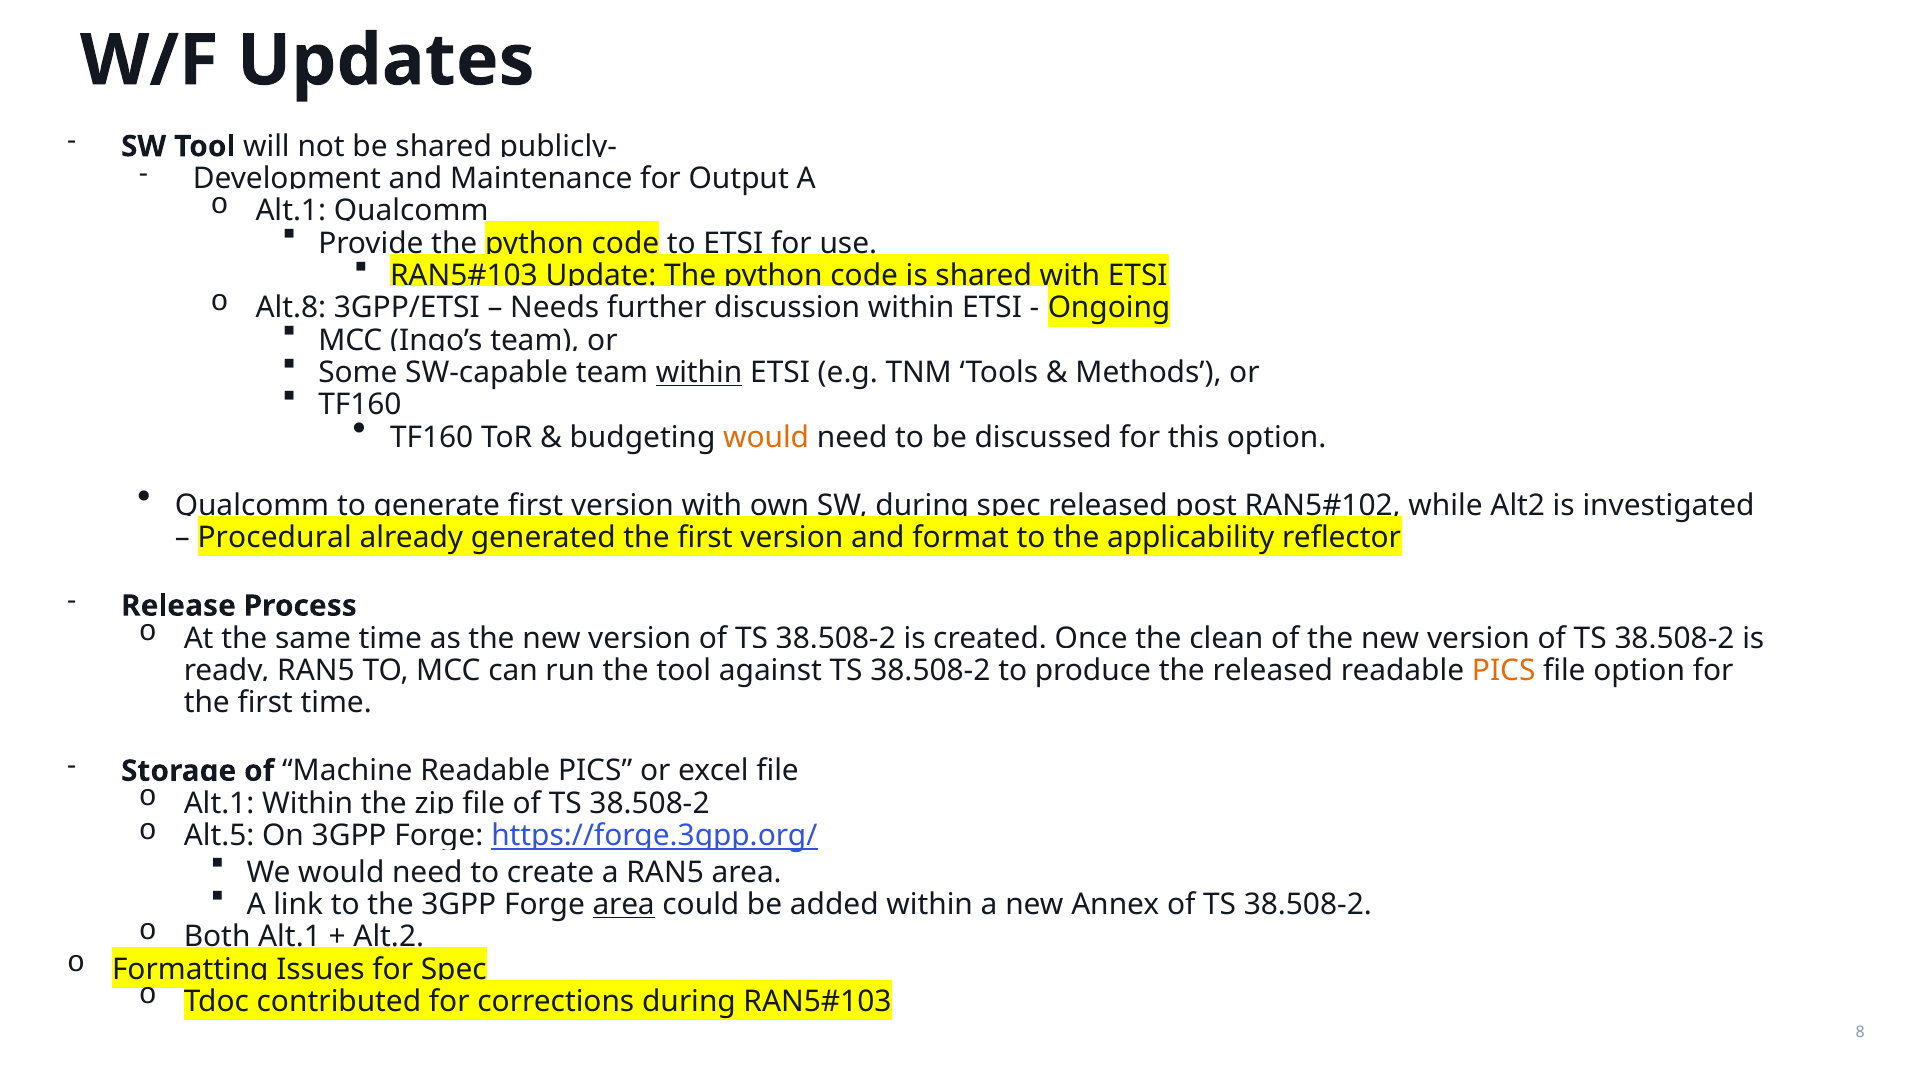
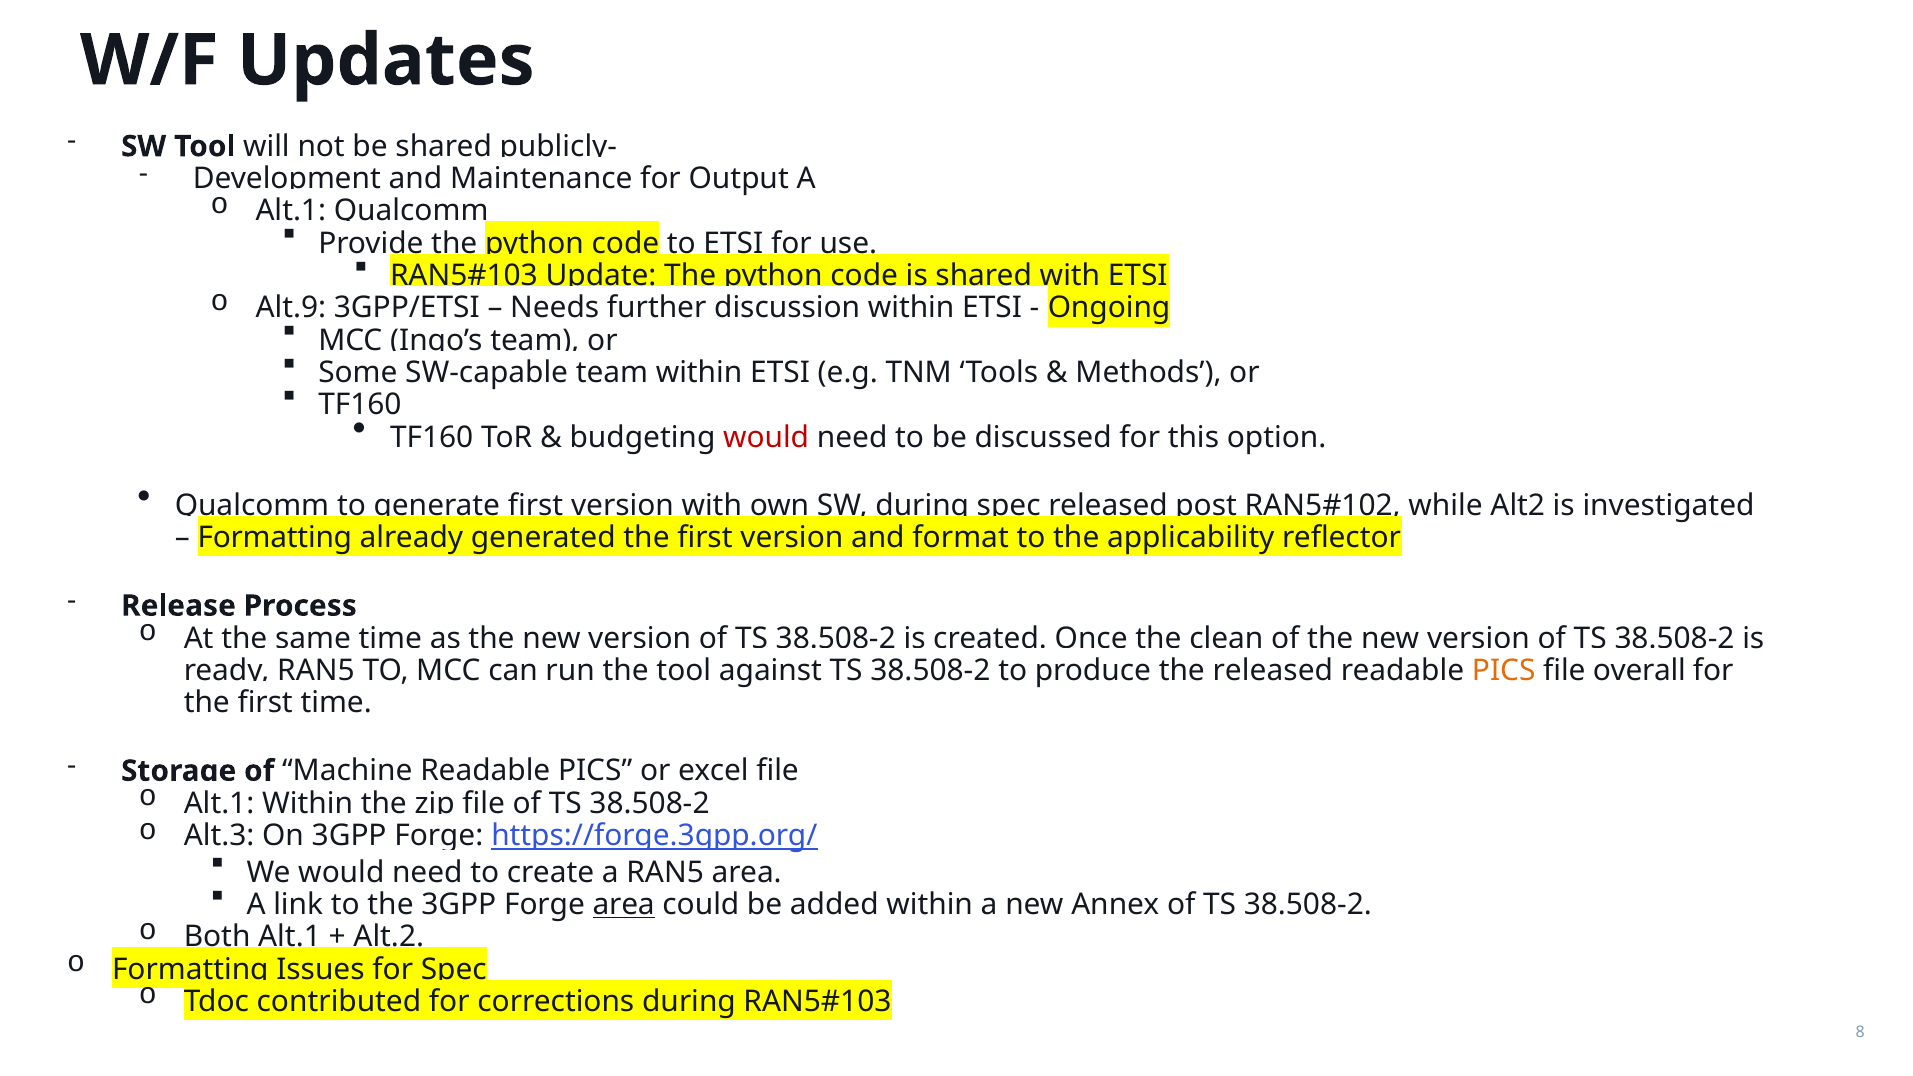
Alt.8: Alt.8 -> Alt.9 (291, 308)
within underline: present -> none (699, 373)
would colour: orange -> red (766, 437)
Procedural: Procedural -> Formatting (275, 538)
file option: option -> overall (1639, 671)
Alt.5: Alt.5 -> Alt.3 (219, 836)
